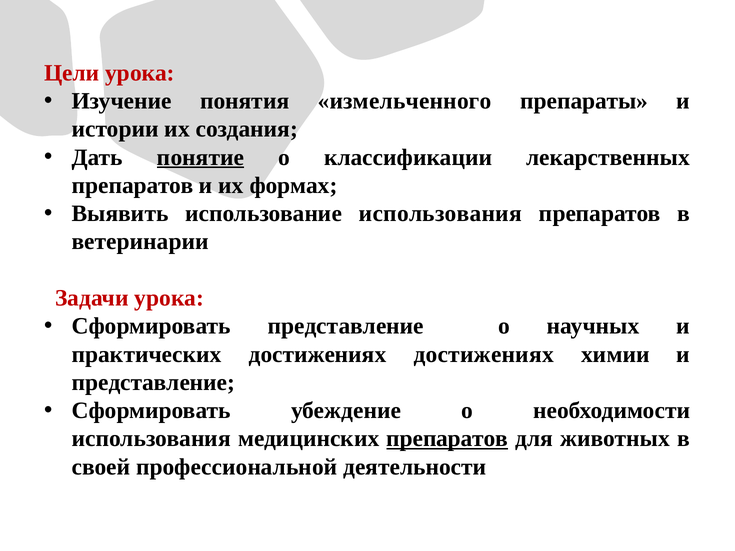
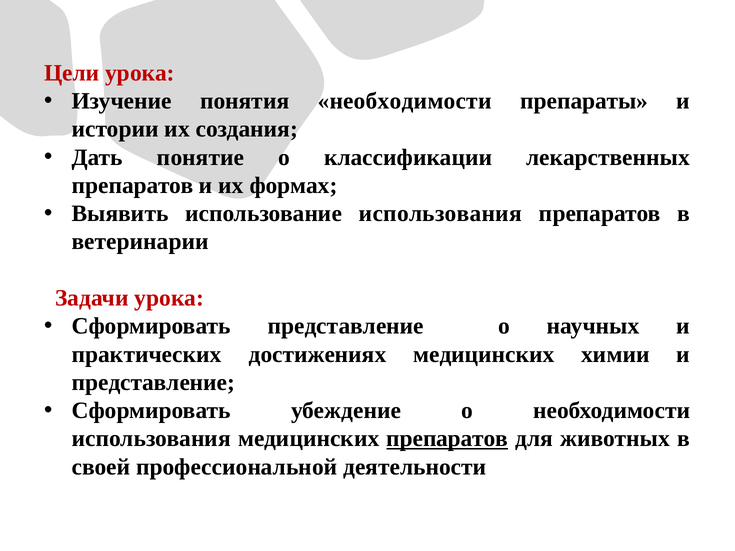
понятия измельченного: измельченного -> необходимости (405, 101)
понятие underline: present -> none (200, 157)
достижениях достижениях: достижениях -> медицинских (484, 354)
